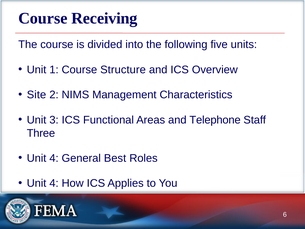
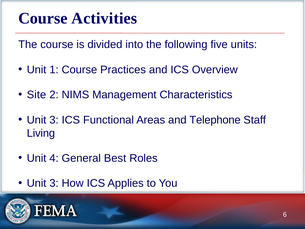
Receiving: Receiving -> Activities (104, 18)
Structure: Structure -> Practices (123, 70)
Three: Three -> Living (41, 133)
4: 4 -> 3 (54, 183)
